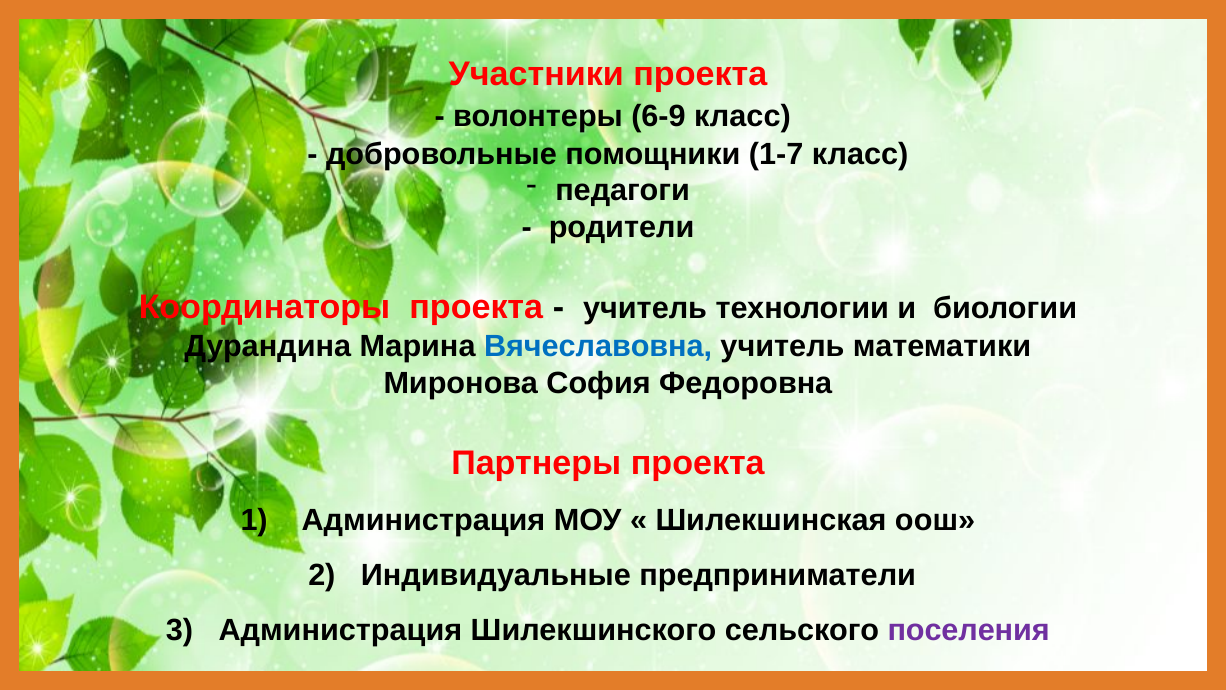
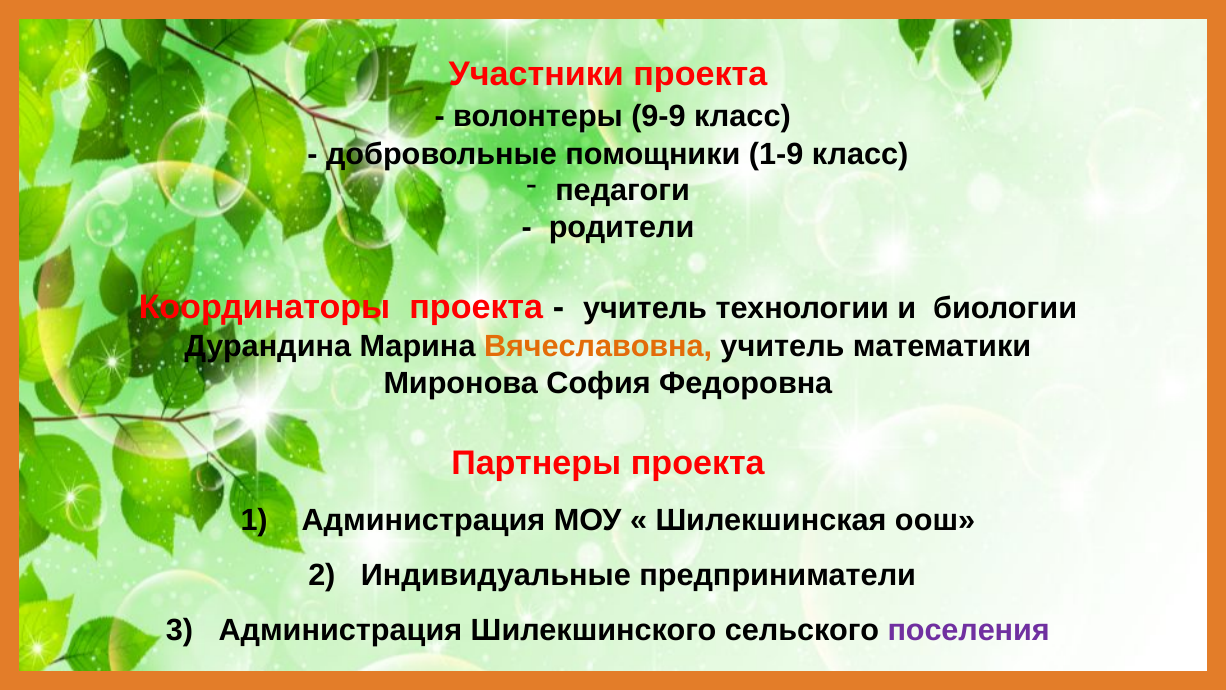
6-9: 6-9 -> 9-9 (659, 116)
1-7: 1-7 -> 1-9 (776, 154)
Вячеславовна colour: blue -> orange (598, 346)
